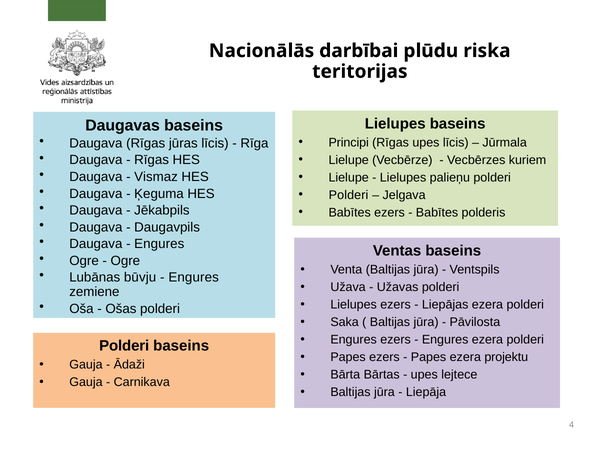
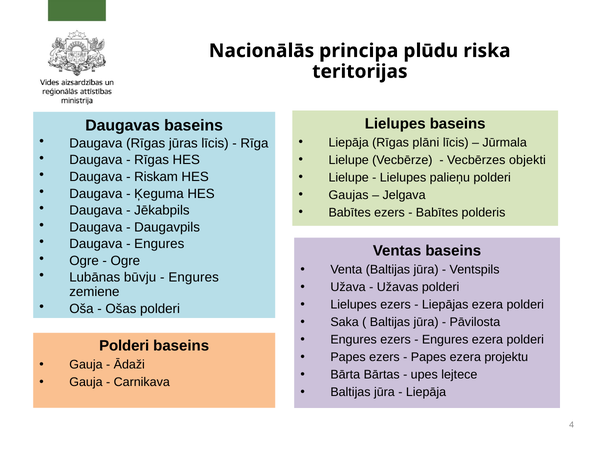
darbībai: darbībai -> principa (359, 51)
Principi: Principi -> Liepāja (349, 142)
Rīgas upes: upes -> plāni (426, 142)
kuriem: kuriem -> objekti (527, 160)
Vismaz: Vismaz -> Riskam (156, 177)
Polderi: Polderi -> Gaujas (349, 195)
